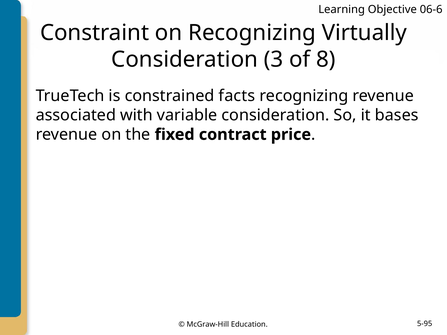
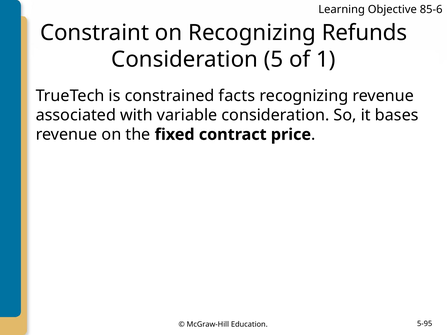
06-6: 06-6 -> 85-6 (431, 10)
Virtually: Virtually -> Refunds (364, 33)
3: 3 -> 5 (274, 60)
8: 8 -> 1 (326, 60)
